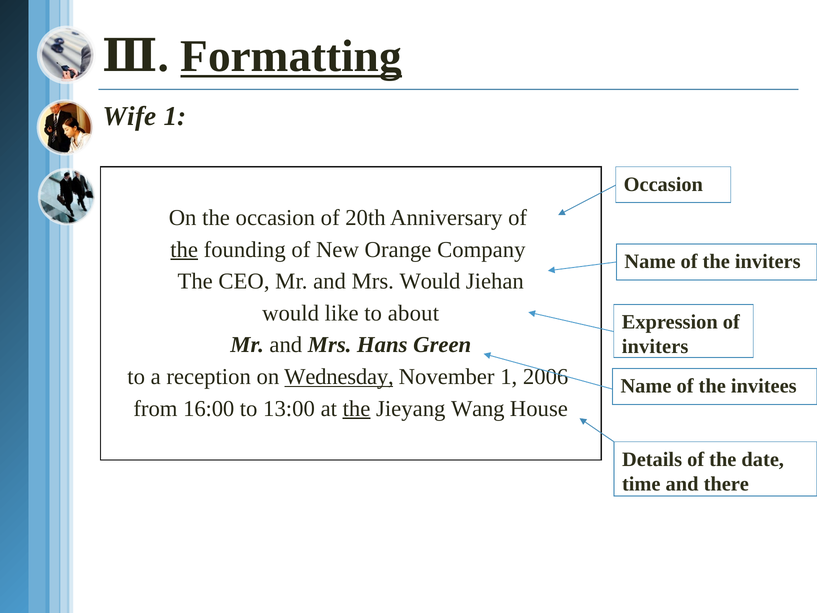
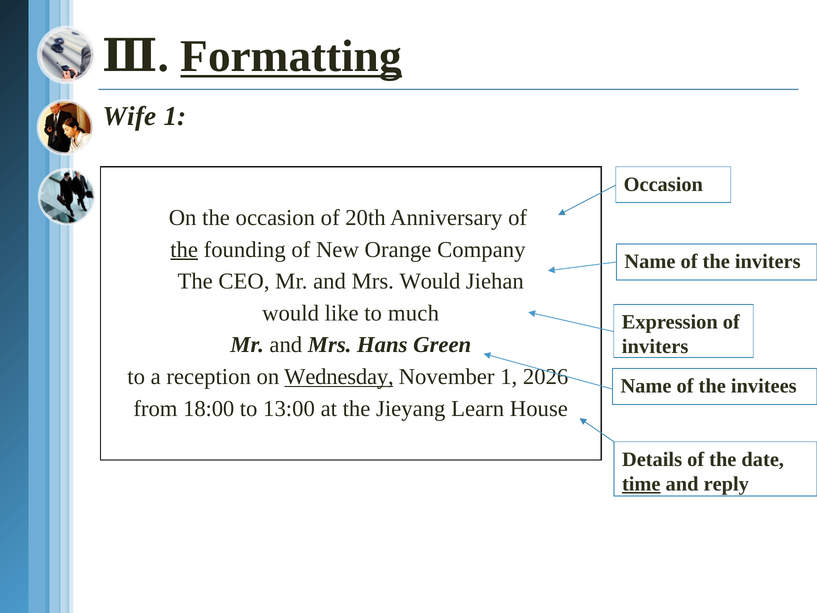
about: about -> much (413, 313)
2006: 2006 -> 2026 (546, 377)
16:00: 16:00 -> 18:00 (209, 408)
the underline: present -> none (357, 408)
Wang: Wang -> Learn (478, 408)
time underline: none -> present (641, 484)
there: there -> reply (726, 484)
